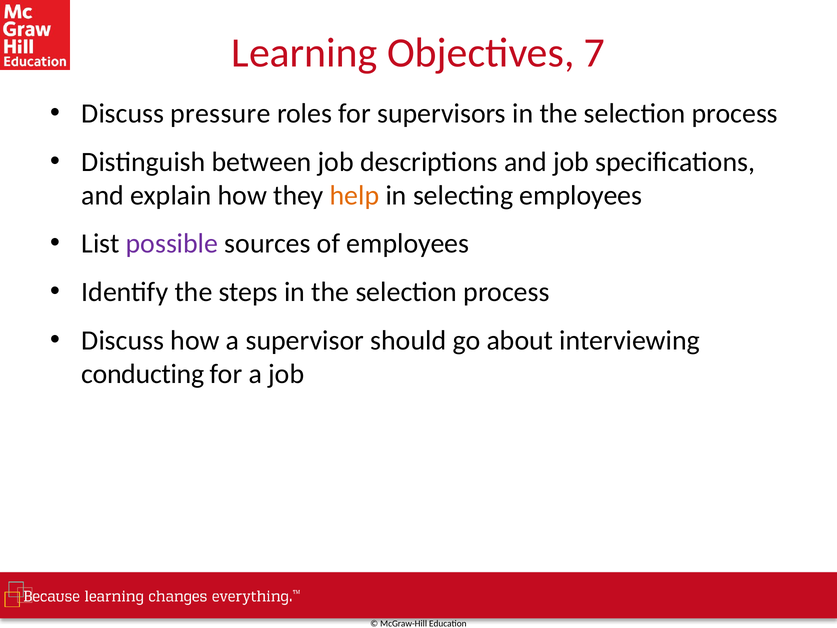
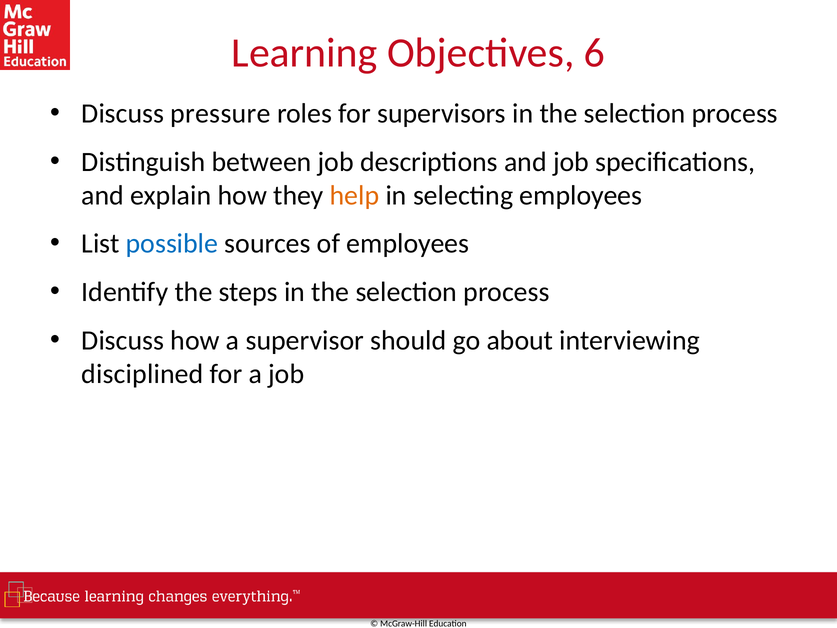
7: 7 -> 6 (595, 53)
possible colour: purple -> blue (172, 244)
conducting: conducting -> disciplined (143, 374)
